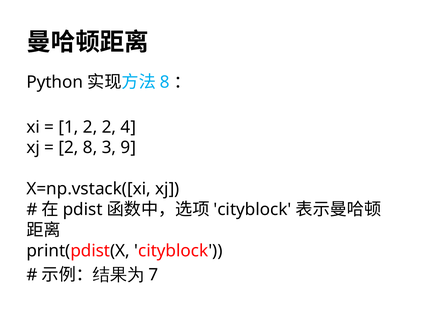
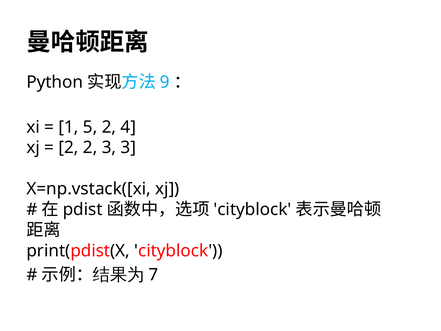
8: 8 -> 9 (165, 82)
1 2: 2 -> 5 (90, 127)
2 8: 8 -> 2 (90, 148)
3 9: 9 -> 3 (128, 148)
